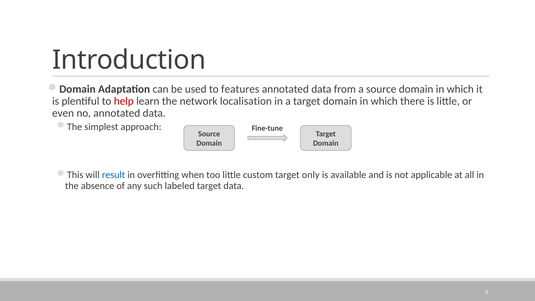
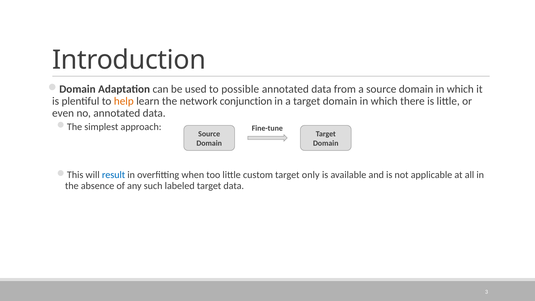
features: features -> possible (240, 89)
help colour: red -> orange (124, 101)
localisation: localisation -> conjunction (246, 101)
